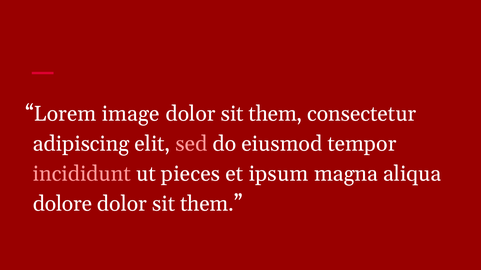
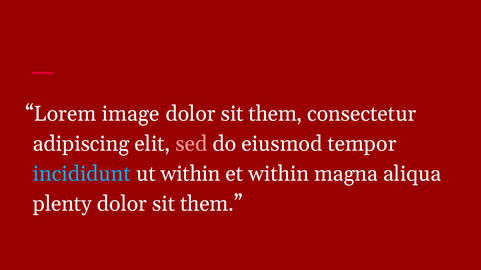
incididunt colour: pink -> light blue (82, 174)
ut pieces: pieces -> within (191, 174)
et ipsum: ipsum -> within (279, 174)
dolore: dolore -> plenty (62, 204)
